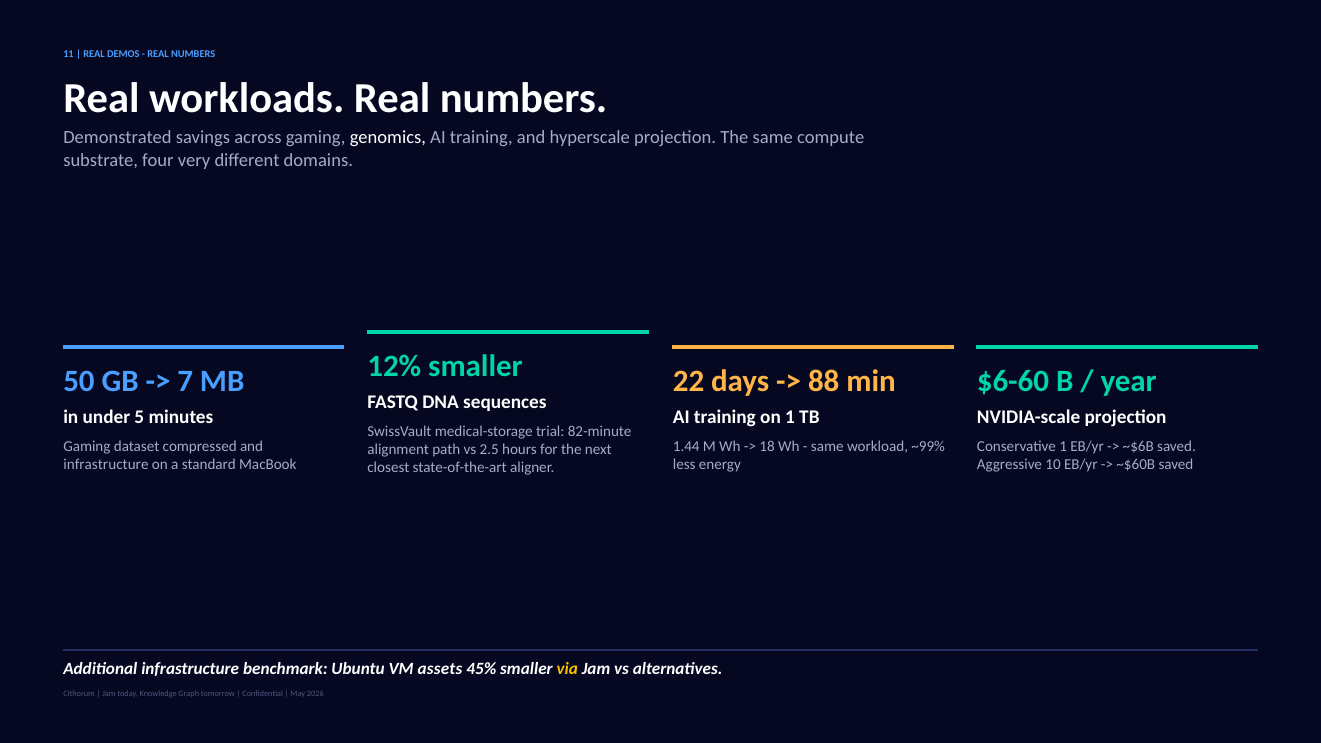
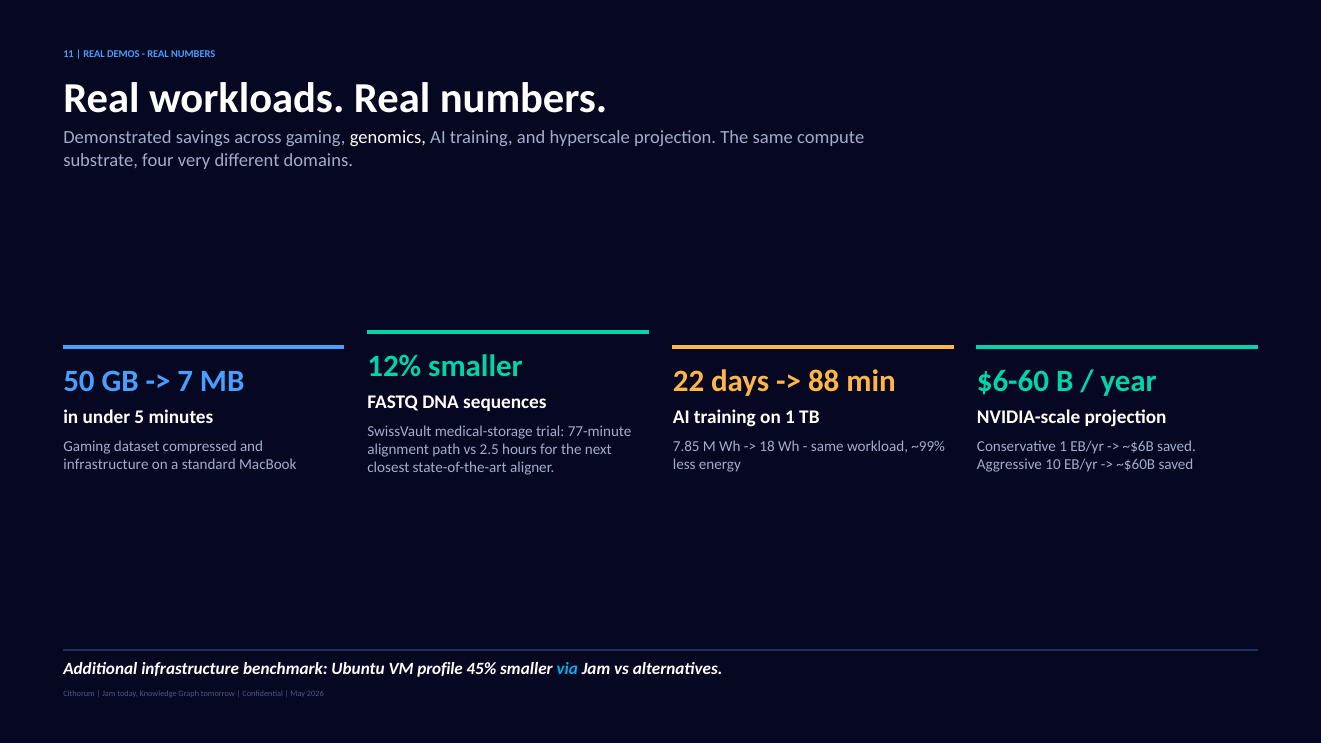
82-minute: 82-minute -> 77-minute (600, 431)
1.44: 1.44 -> 7.85 (686, 446)
assets: assets -> profile (440, 669)
via colour: yellow -> light blue (567, 669)
